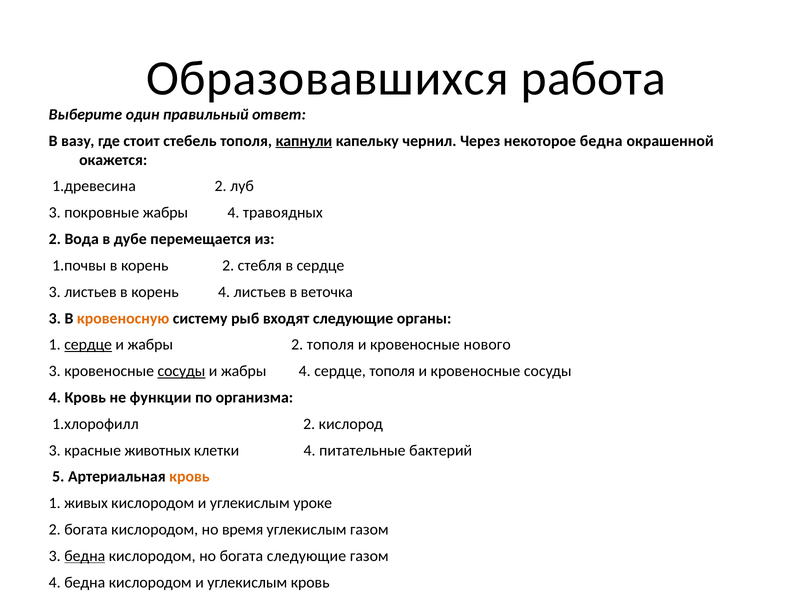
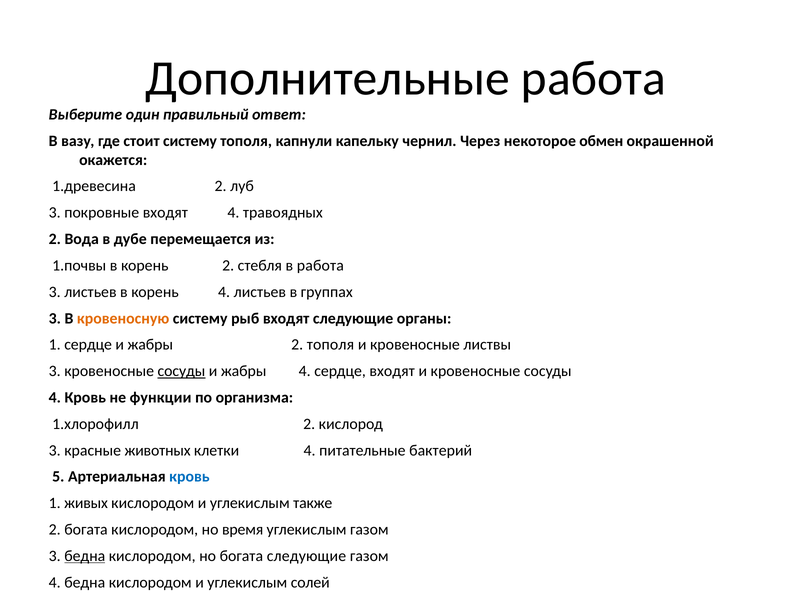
Образовавшихся: Образовавшихся -> Дополнительные (328, 79)
стоит стебель: стебель -> систему (190, 141)
капнули underline: present -> none (304, 141)
некоторое бедна: бедна -> обмен (601, 141)
покровные жабры: жабры -> входят (165, 213)
в сердце: сердце -> работа (320, 265)
веточка: веточка -> группах (327, 292)
сердце underline: present -> none (88, 345)
нового: нового -> листвы (487, 345)
сердце тополя: тополя -> входят (392, 371)
кровь colour: orange -> blue (189, 477)
уроке: уроке -> также (313, 503)
углекислым кровь: кровь -> солей (310, 582)
